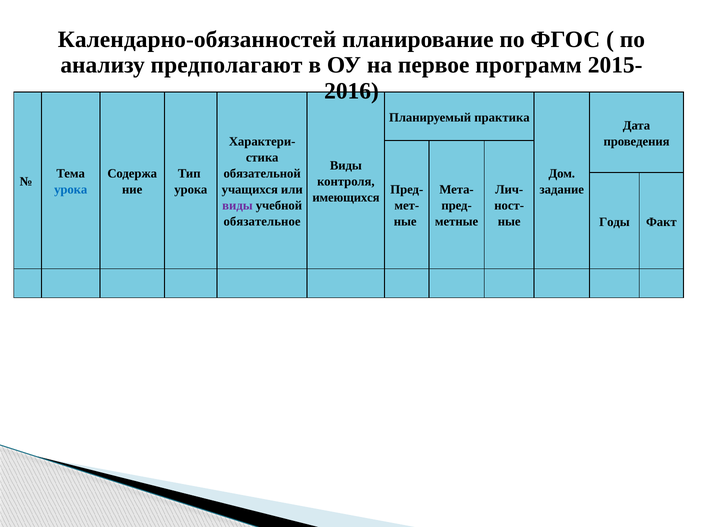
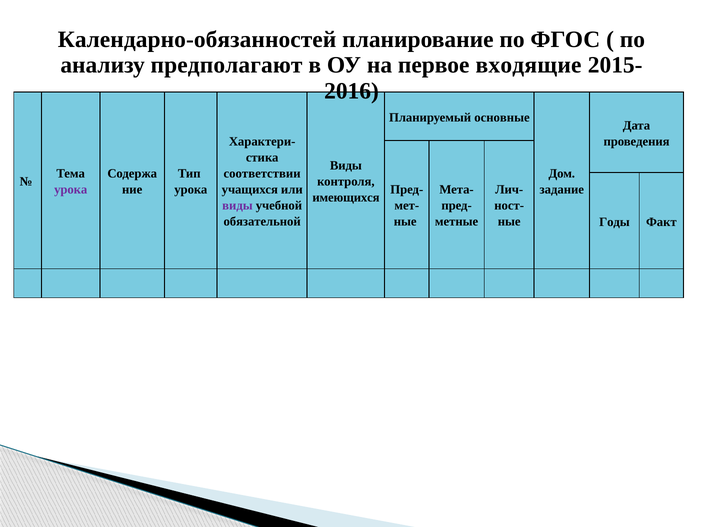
программ: программ -> входящие (529, 65)
практика: практика -> основные (502, 117)
обязательной: обязательной -> соответствии (262, 174)
урока colour: blue -> purple (71, 190)
обязательное: обязательное -> обязательной (262, 222)
